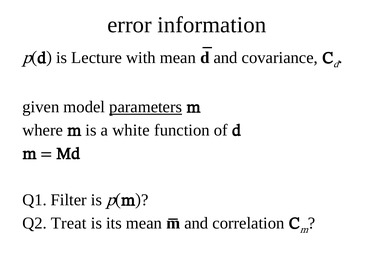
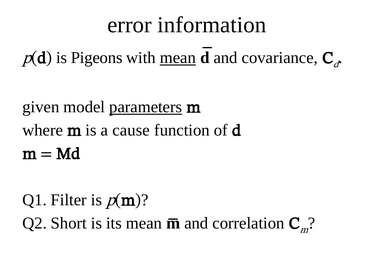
Lecture: Lecture -> Pigeons (97, 58)
mean underline: none -> present (178, 58)
white: white -> cause (131, 130)
Treat: Treat -> Short (69, 224)
